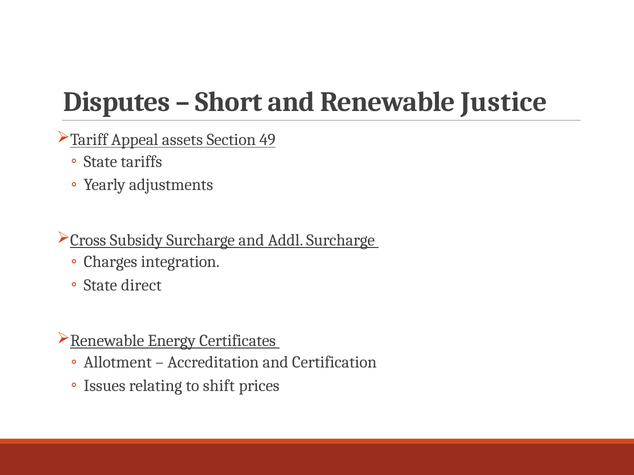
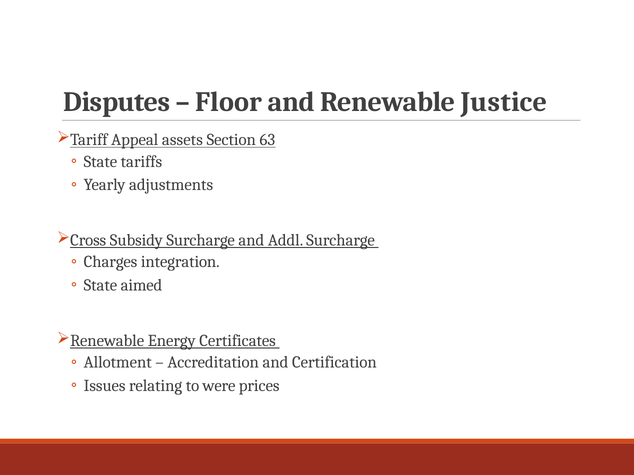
Short: Short -> Floor (229, 102)
49: 49 -> 63 (267, 140)
direct: direct -> aimed (142, 286)
shift: shift -> were (219, 386)
